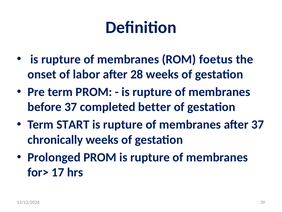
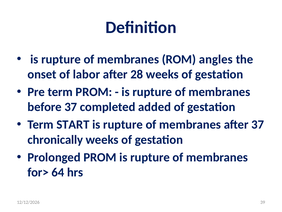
foetus: foetus -> angles (216, 59)
better: better -> added (155, 107)
17: 17 -> 64 (58, 172)
